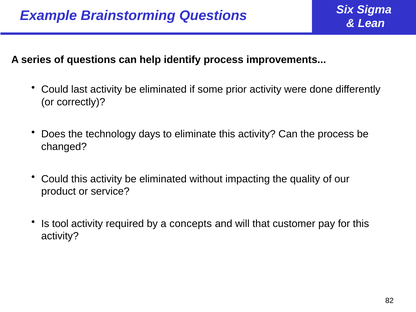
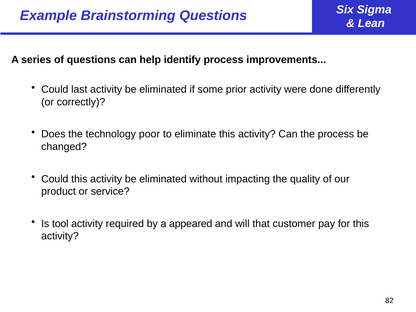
days: days -> poor (149, 134)
concepts: concepts -> appeared (191, 224)
